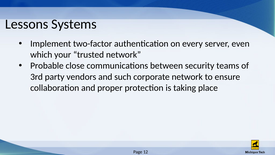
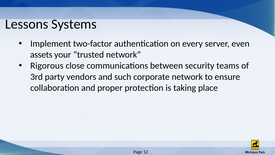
which: which -> assets (41, 55)
Probable: Probable -> Rigorous (47, 66)
